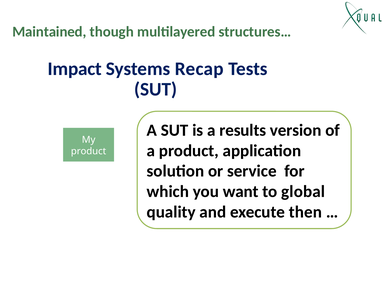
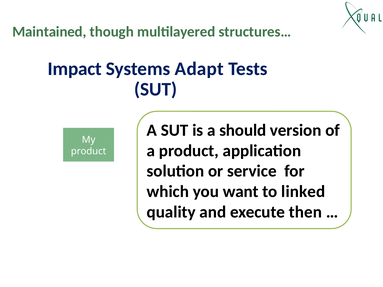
Recap: Recap -> Adapt (199, 69)
results: results -> should (243, 130)
global: global -> linked (303, 192)
